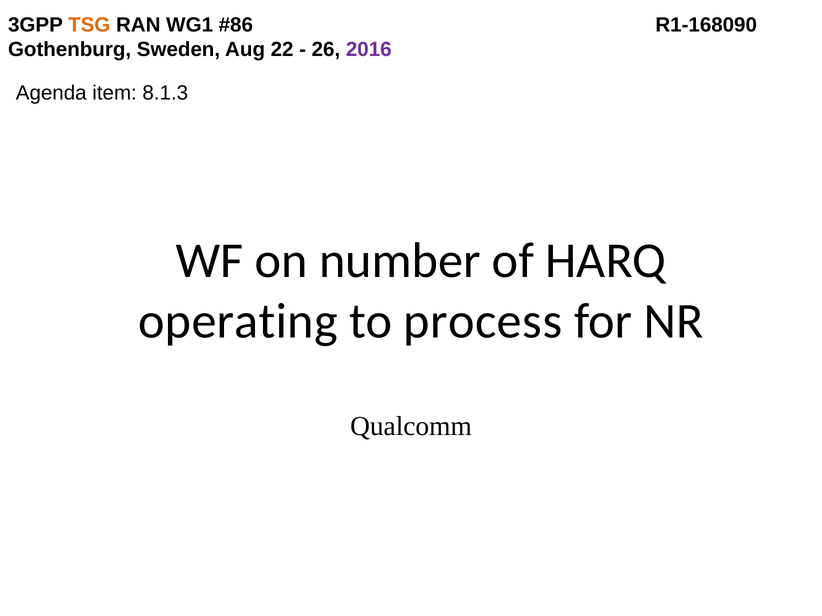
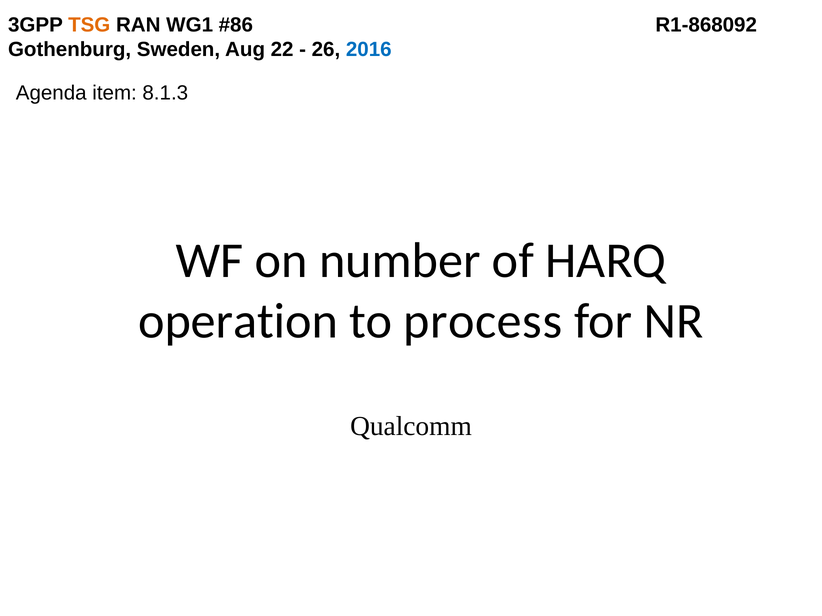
R1-168090: R1-168090 -> R1-868092 (706, 25)
2016 colour: purple -> blue (369, 50)
operating: operating -> operation (238, 321)
